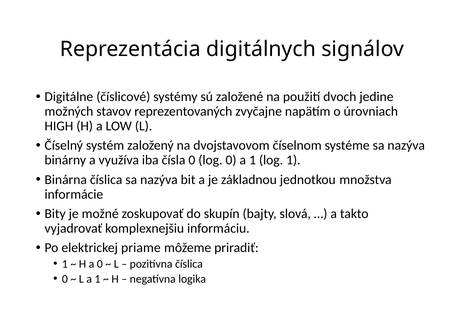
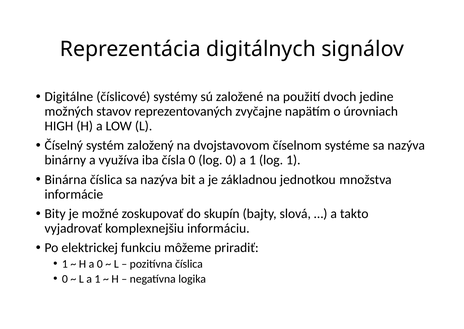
priame: priame -> funkciu (141, 247)
